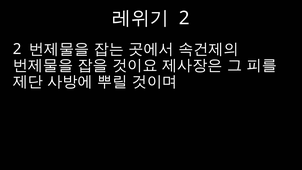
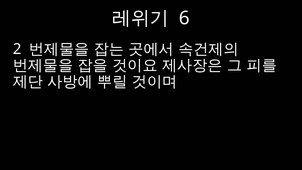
2: 2 -> 6 (184, 18)
